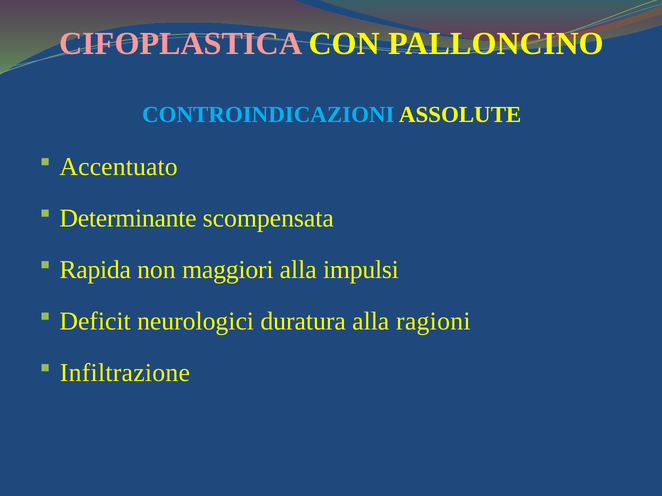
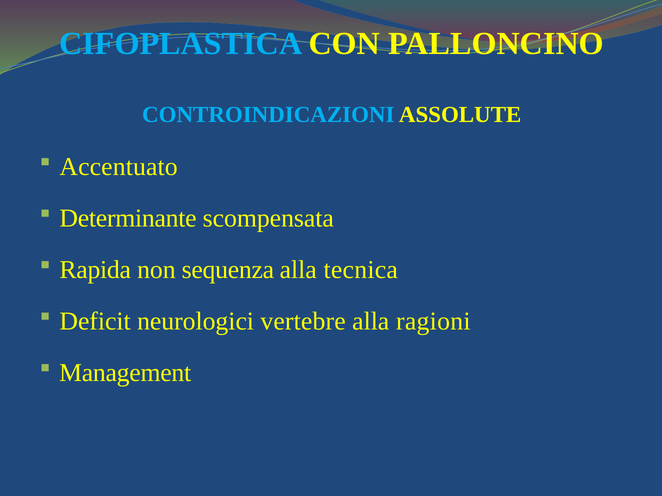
CIFOPLASTICA colour: pink -> light blue (181, 44)
maggiori: maggiori -> sequenza (228, 270)
impulsi: impulsi -> tecnica (361, 270)
duratura: duratura -> vertebre (303, 321)
Infiltrazione: Infiltrazione -> Management (125, 373)
